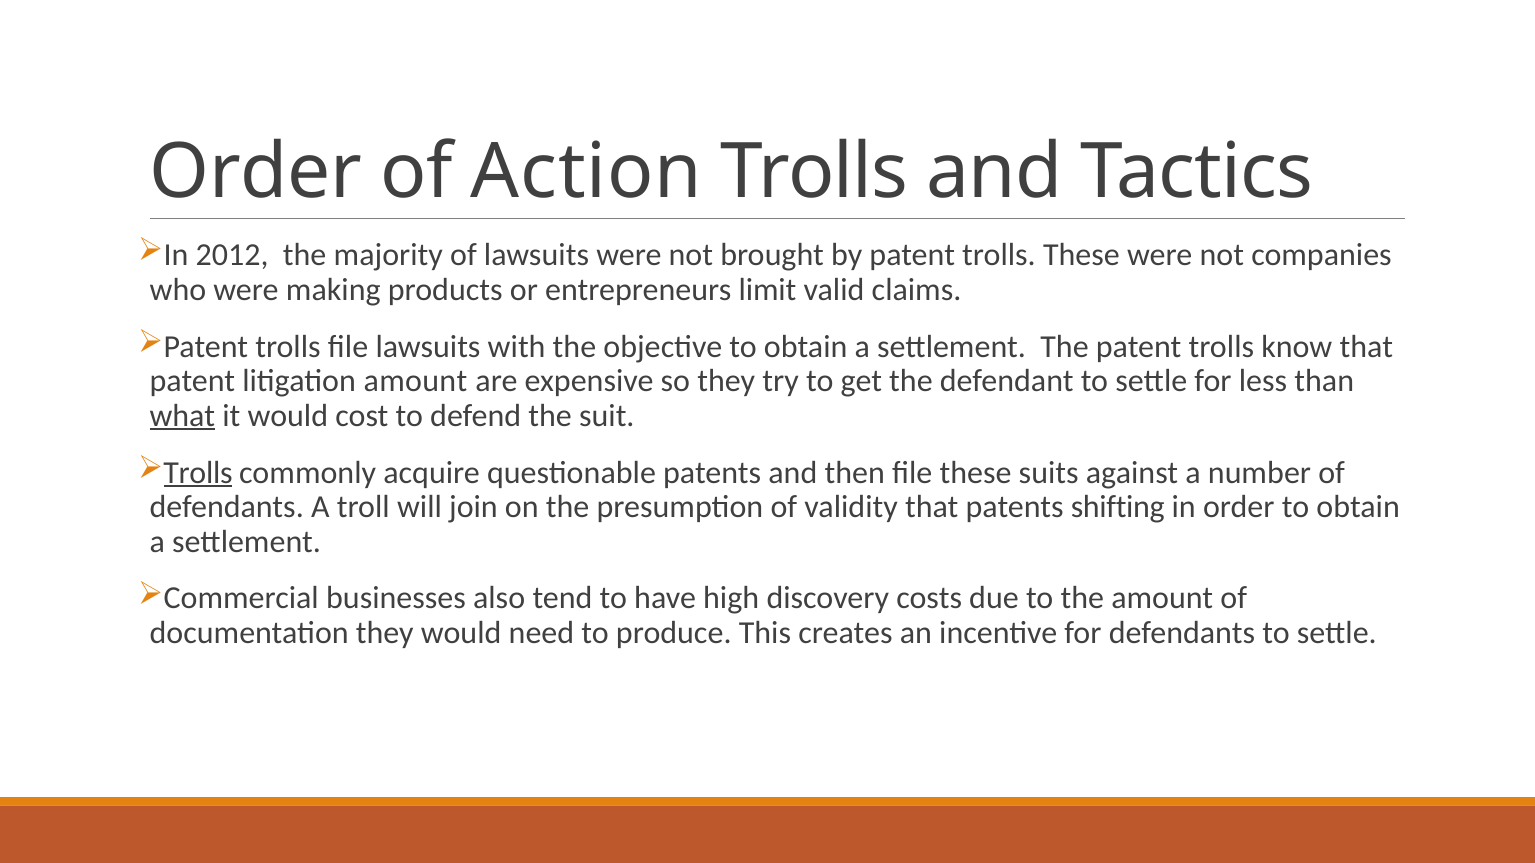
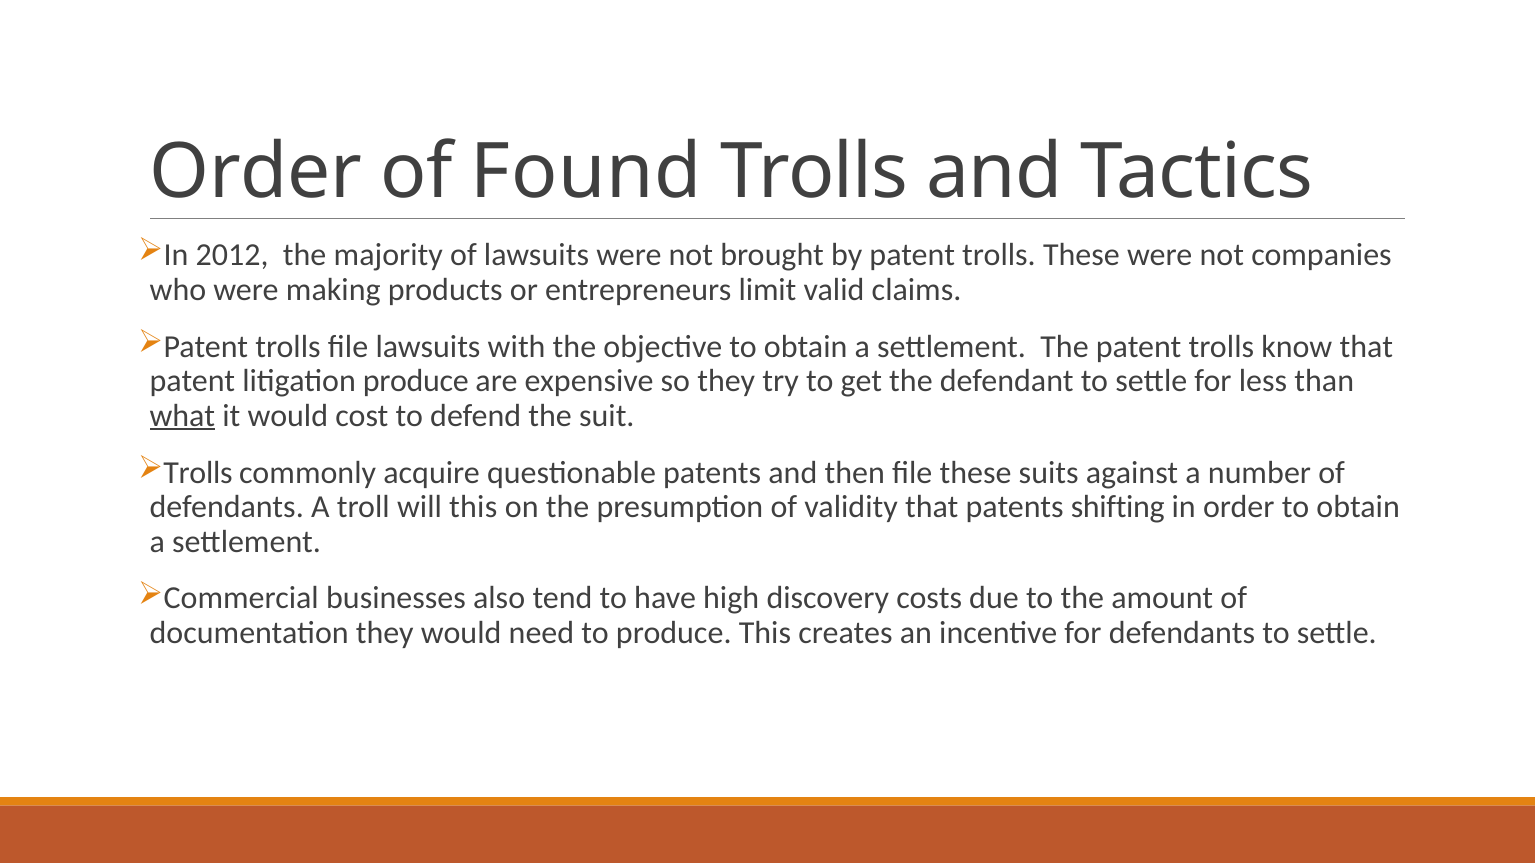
Action: Action -> Found (586, 172)
litigation amount: amount -> produce (416, 381)
Trolls underline: present -> none (198, 473)
will join: join -> this (473, 507)
